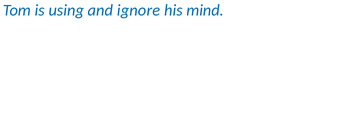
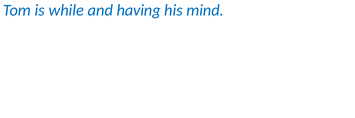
using: using -> while (66, 10)
ignore: ignore -> having (139, 10)
